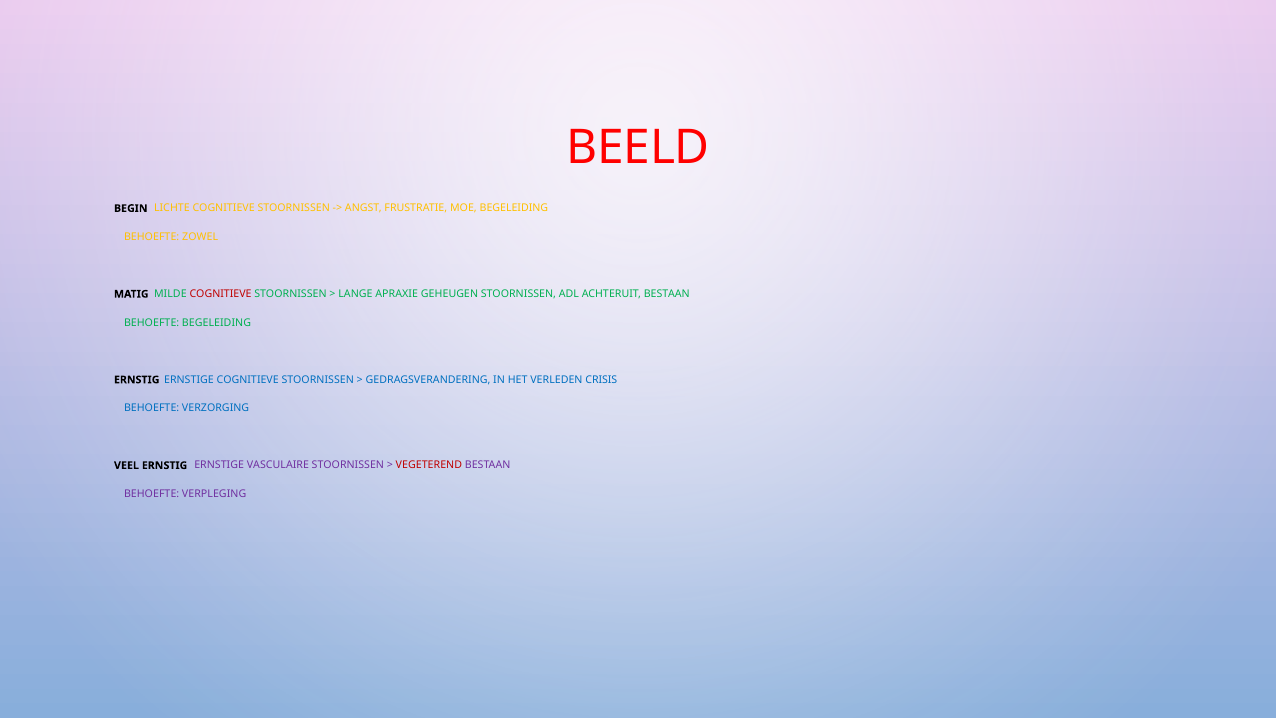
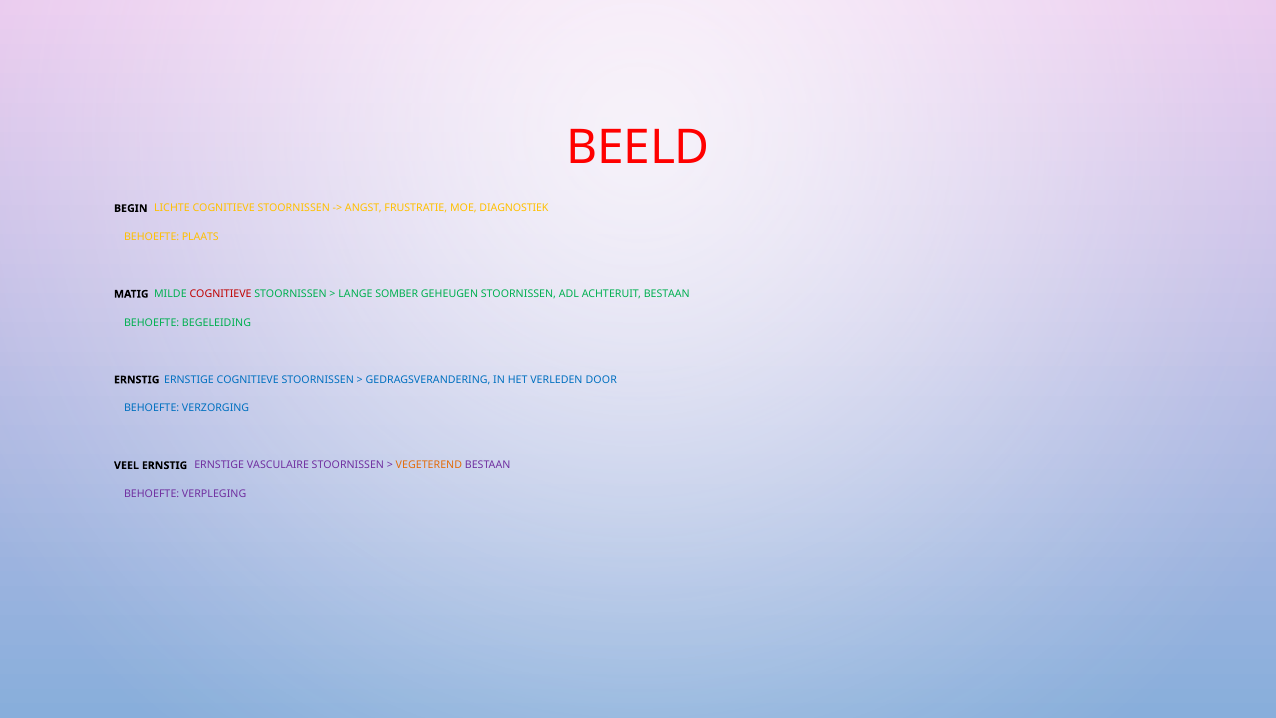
MOE BEGELEIDING: BEGELEIDING -> DIAGNOSTIEK (514, 208)
ZOWEL: ZOWEL -> PLAATS (200, 237)
APRAXIE: APRAXIE -> SOMBER (397, 294)
CRISIS: CRISIS -> DOOR (601, 380)
VEGETEREND colour: red -> orange (429, 465)
